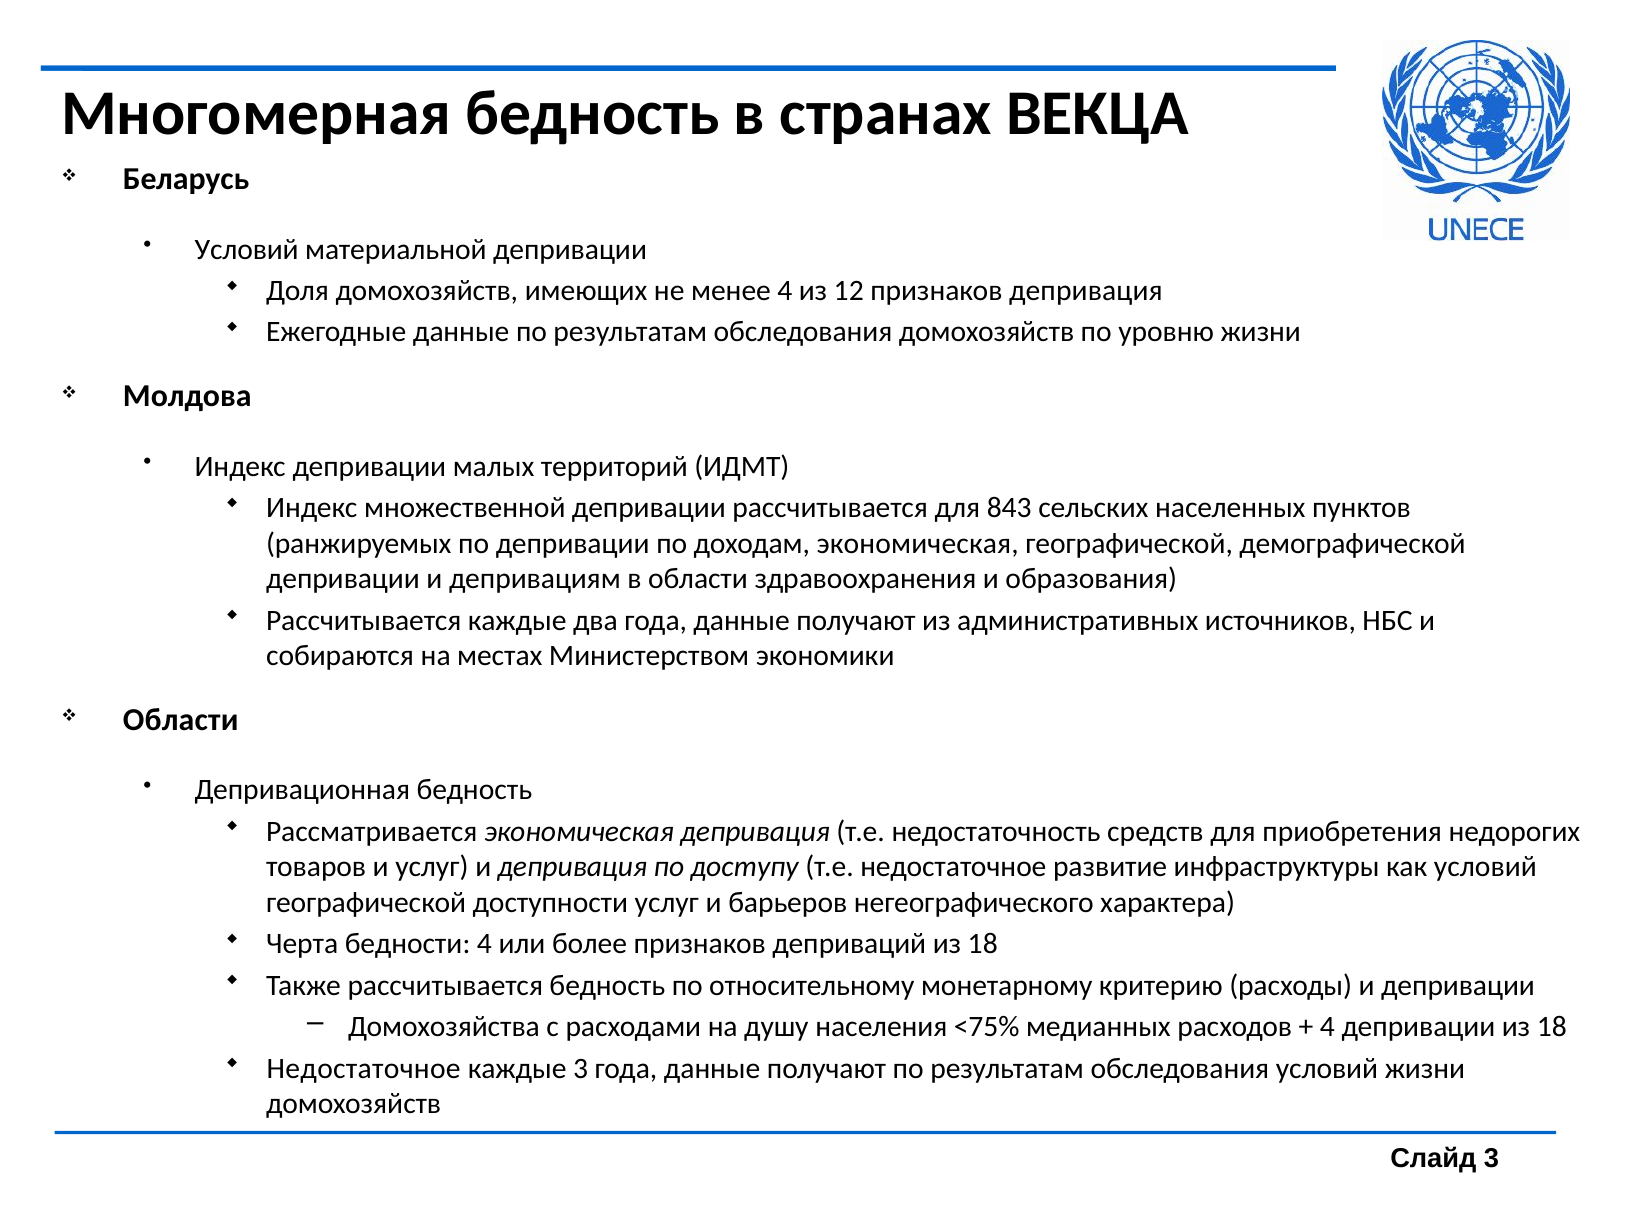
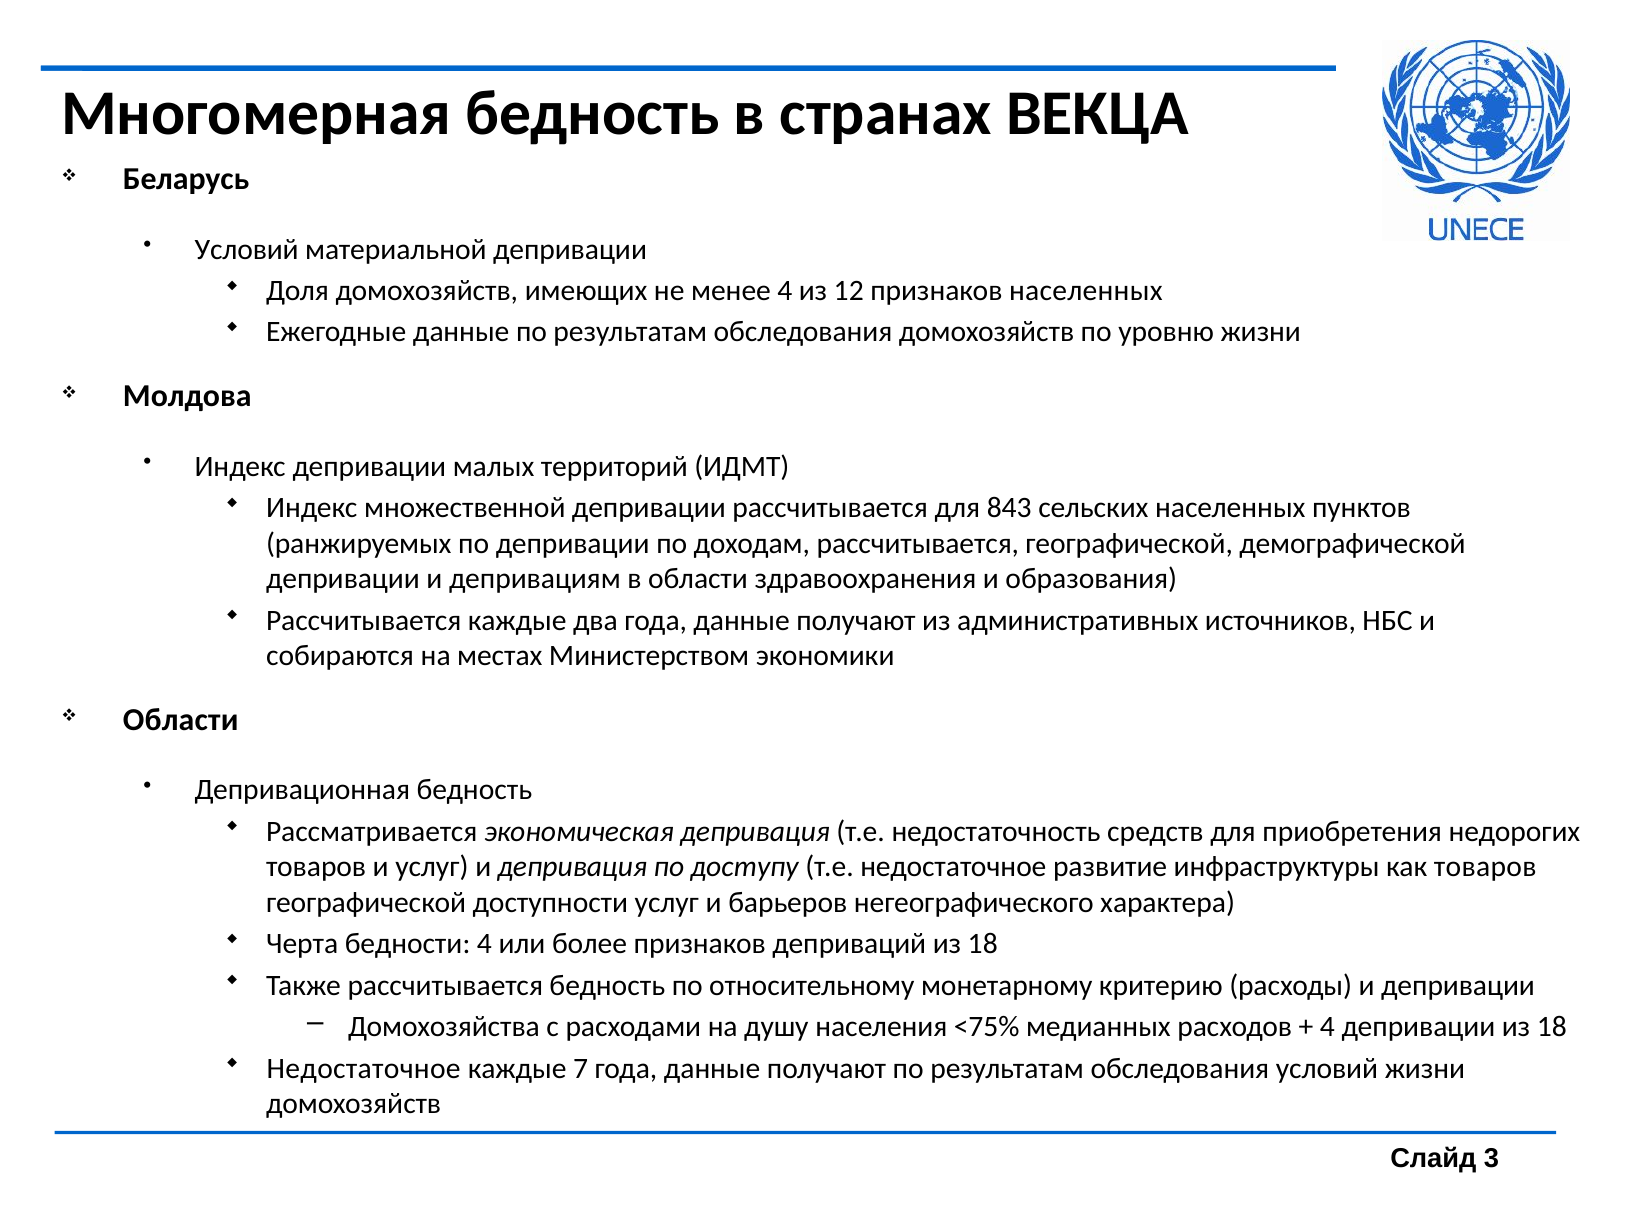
признаков депривация: депривация -> населенных (1086, 291)
доходам экономическая: экономическая -> рассчитывается (918, 544)
как условий: условий -> товаров (1485, 867)
каждые 3: 3 -> 7 (581, 1069)
